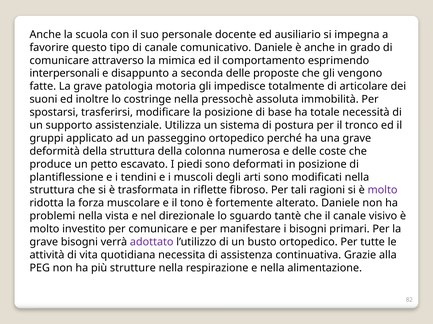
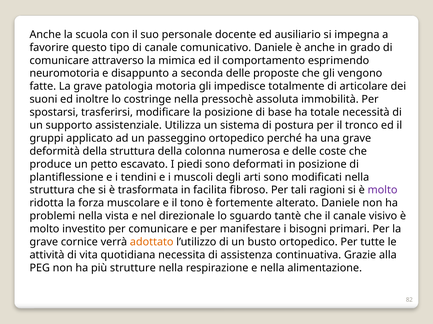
interpersonali: interpersonali -> neuromotoria (65, 74)
riflette: riflette -> facilita (210, 191)
grave bisogni: bisogni -> cornice (79, 242)
adottato colour: purple -> orange (152, 242)
